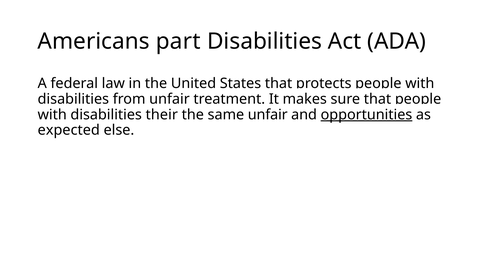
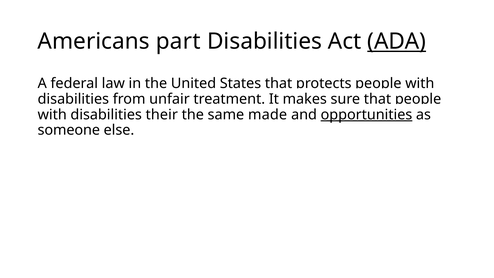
ADA underline: none -> present (397, 41)
same unfair: unfair -> made (268, 115)
expected: expected -> someone (69, 130)
